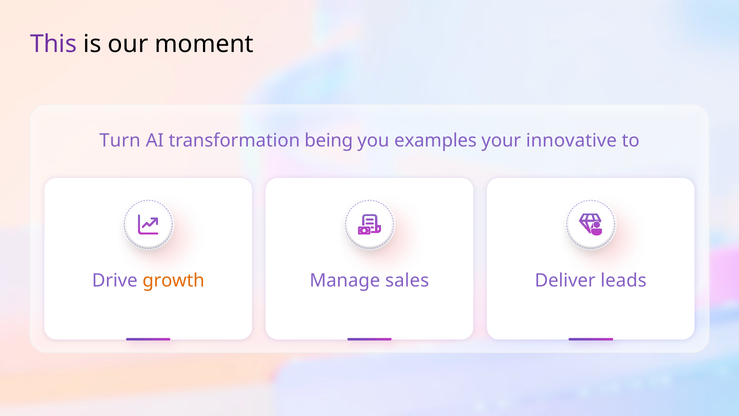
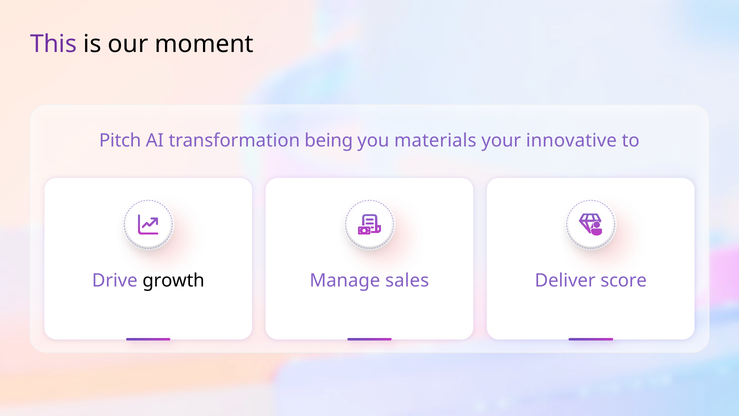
Turn: Turn -> Pitch (120, 141)
examples: examples -> materials (435, 141)
growth colour: orange -> black (174, 281)
leads: leads -> score (624, 281)
